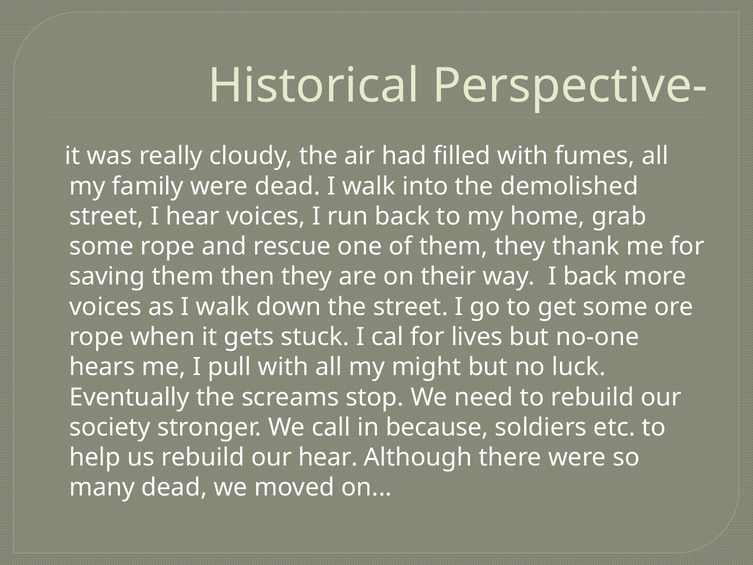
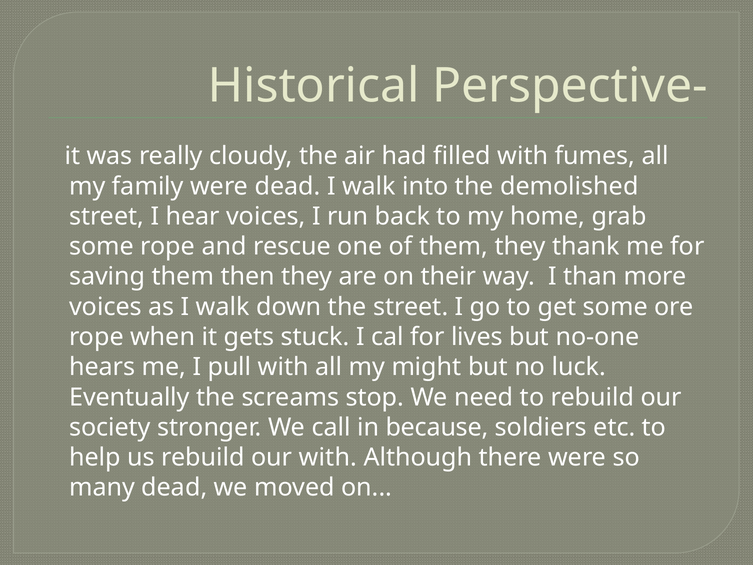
I back: back -> than (590, 277)
our hear: hear -> with (328, 457)
